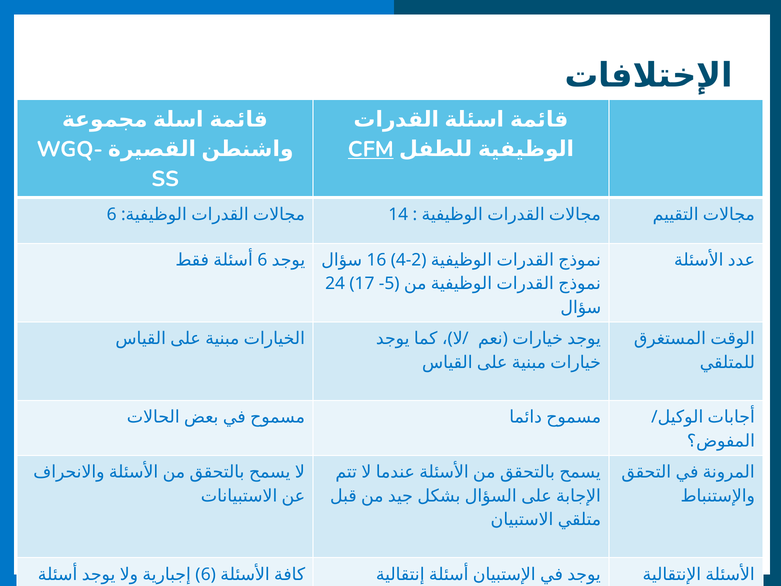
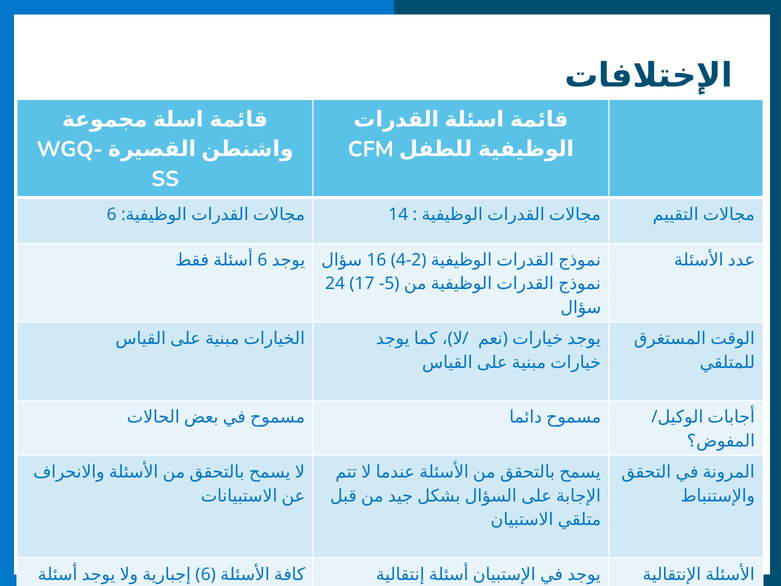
CFM underline: present -> none (371, 149)
